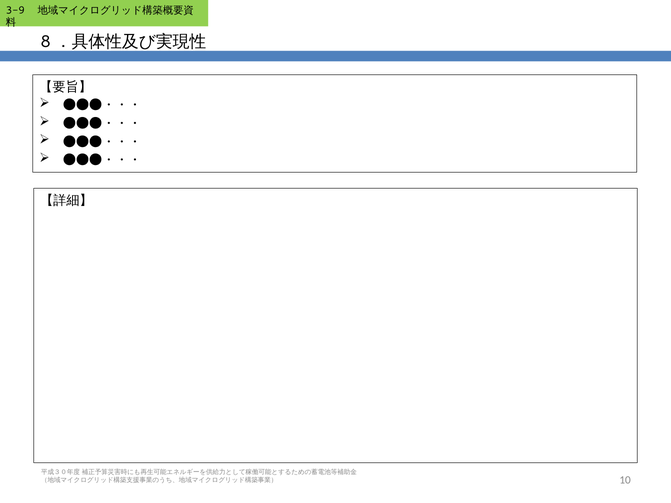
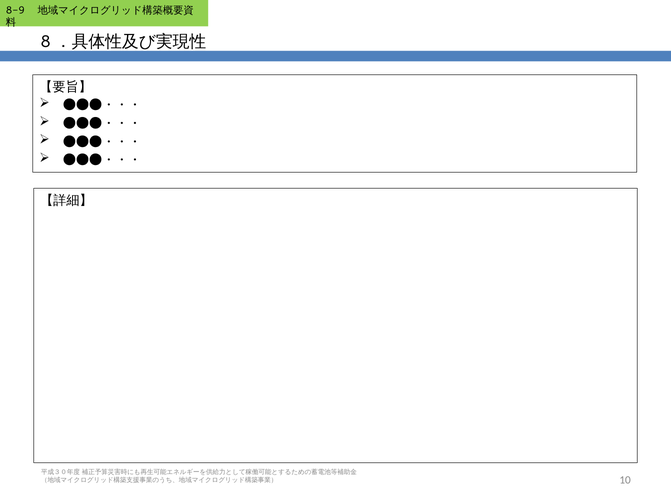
3-9: 3-9 -> 8-9 (15, 10)
